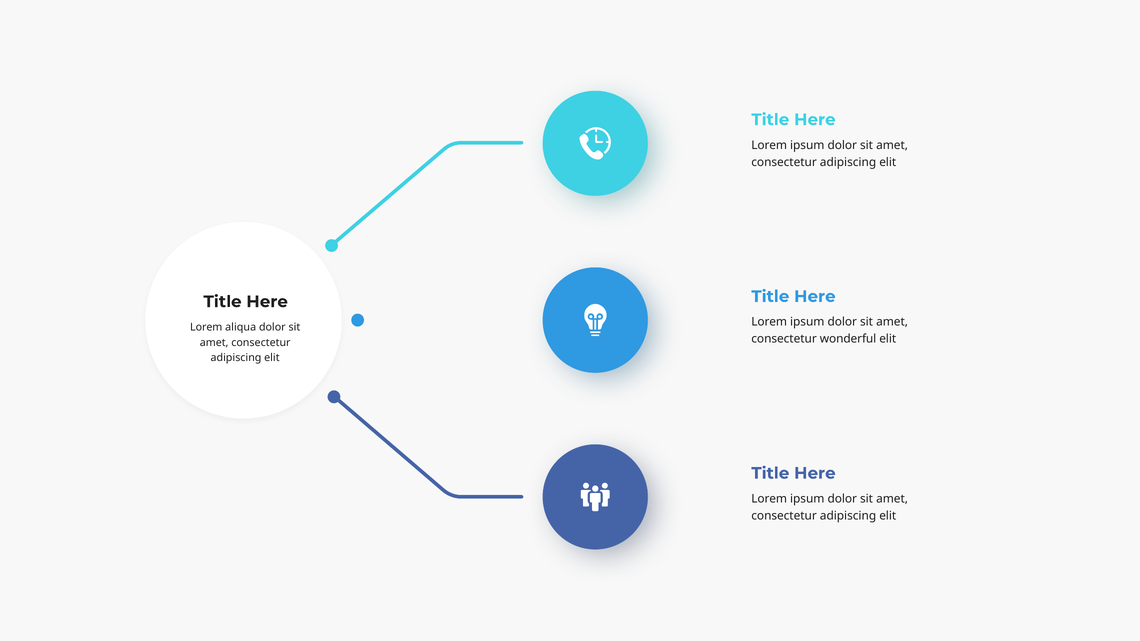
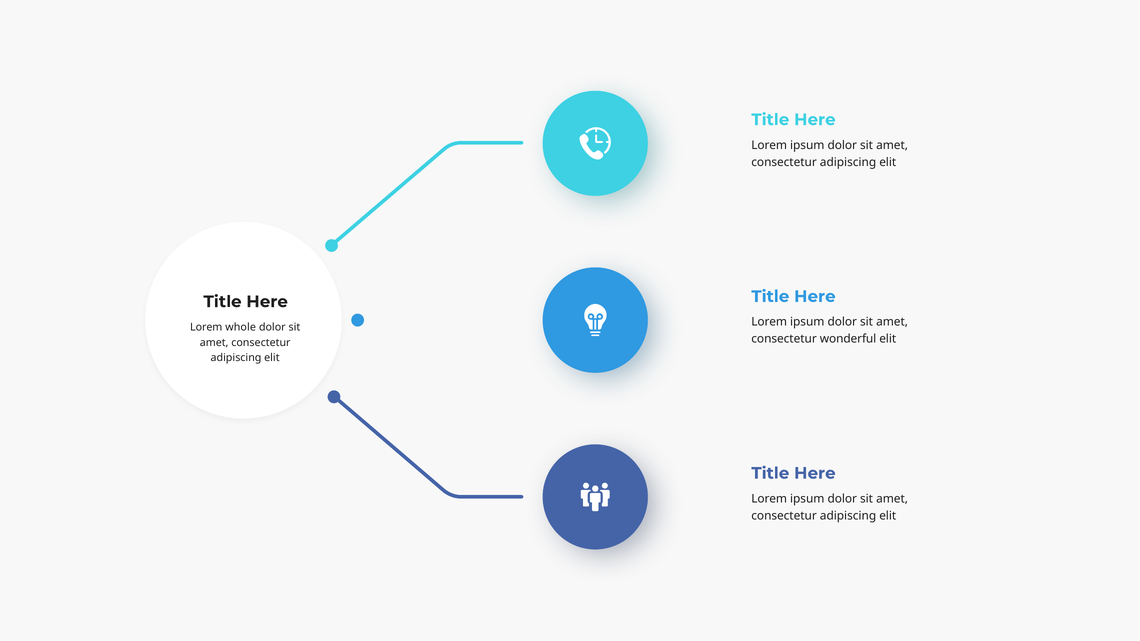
aliqua: aliqua -> whole (241, 327)
